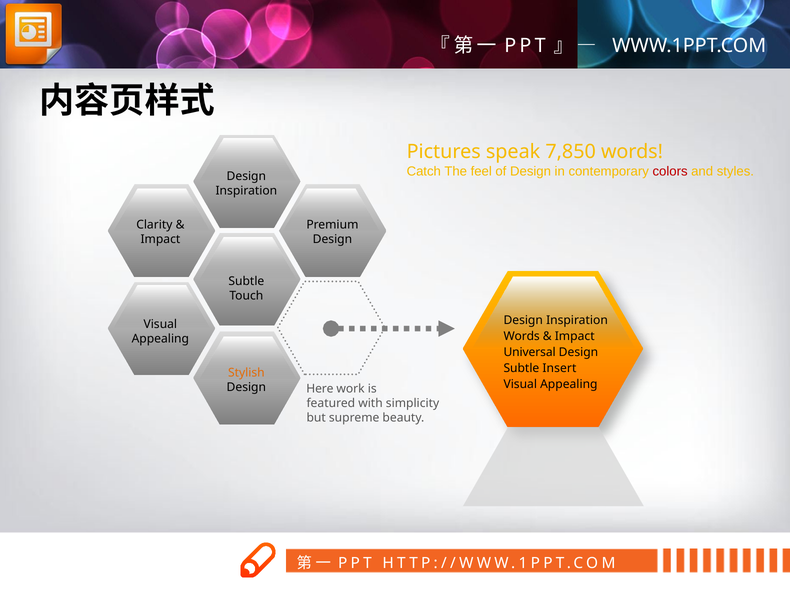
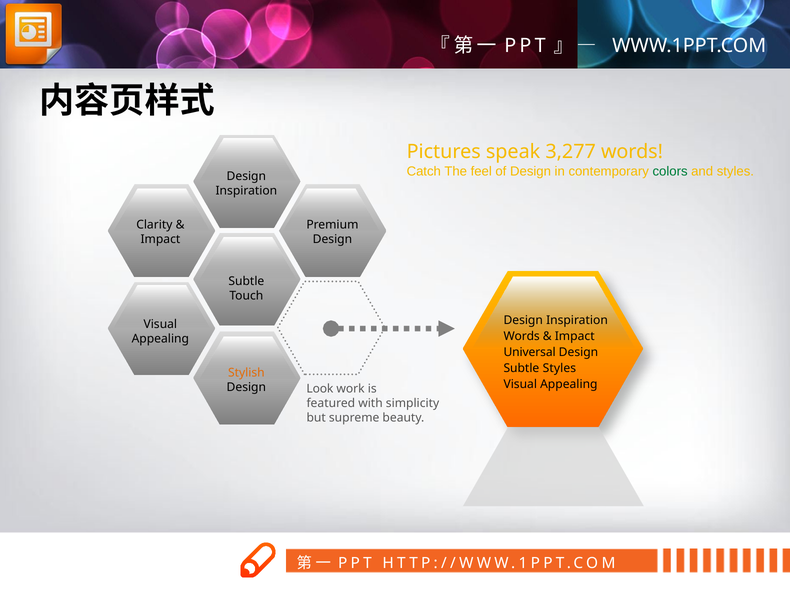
7,850: 7,850 -> 3,277 (571, 152)
colors colour: red -> green (670, 171)
Subtle Insert: Insert -> Styles (559, 368)
Here: Here -> Look (320, 389)
